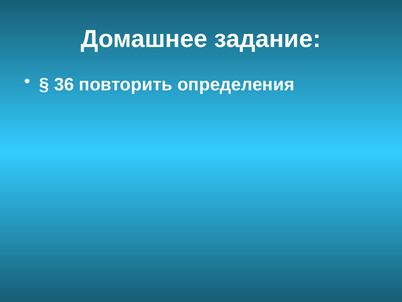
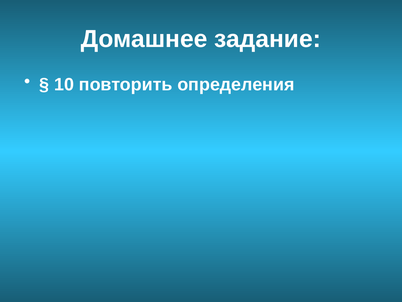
36: 36 -> 10 (64, 84)
